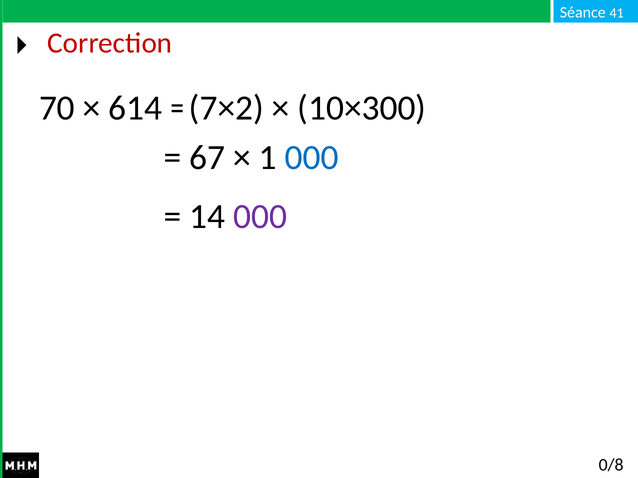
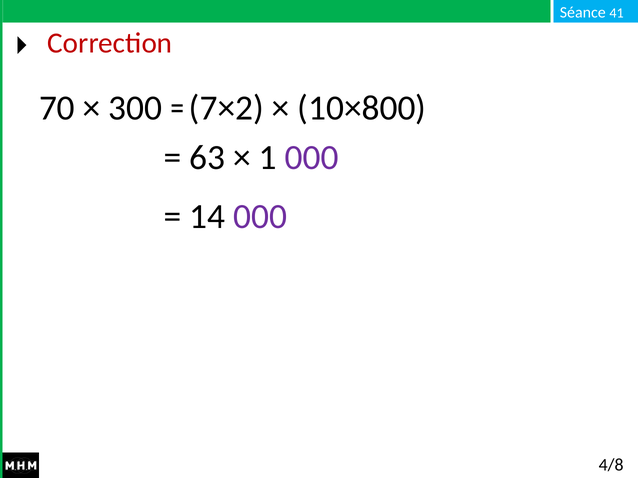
614: 614 -> 300 (135, 108)
10×300: 10×300 -> 10×800 (362, 108)
67: 67 -> 63 (207, 158)
000 colour: blue -> purple (312, 158)
0/8: 0/8 -> 4/8 (611, 465)
